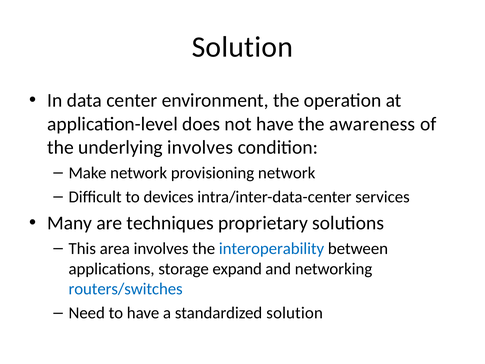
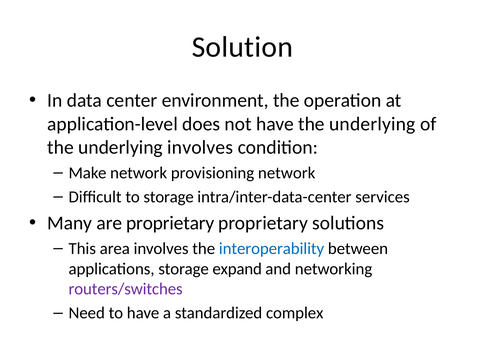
have the awareness: awareness -> underlying (372, 124)
to devices: devices -> storage (169, 197)
are techniques: techniques -> proprietary (170, 223)
routers/switches colour: blue -> purple (126, 289)
standardized solution: solution -> complex (295, 313)
